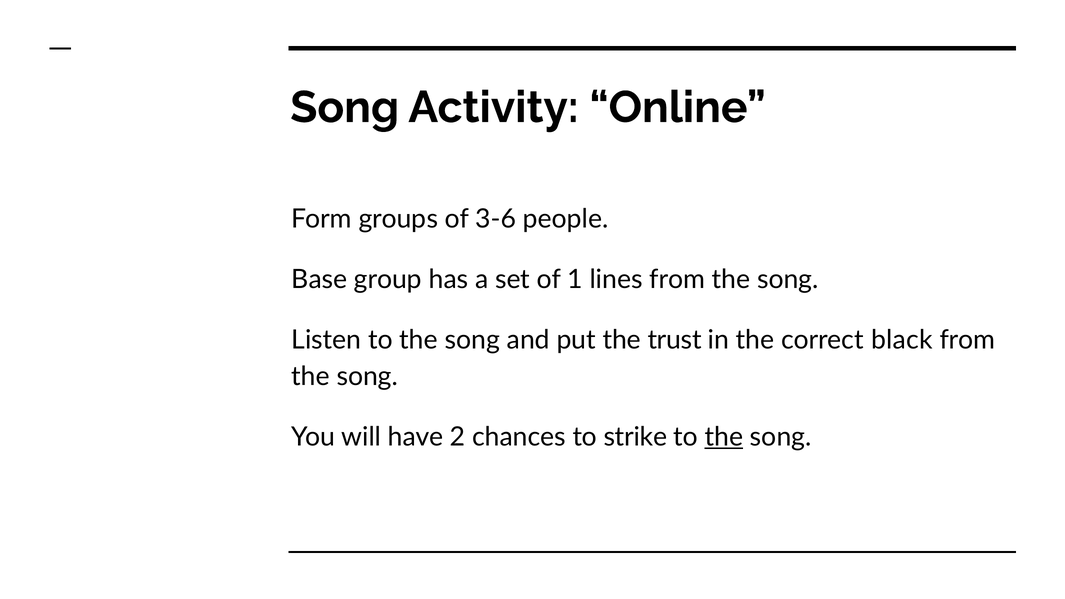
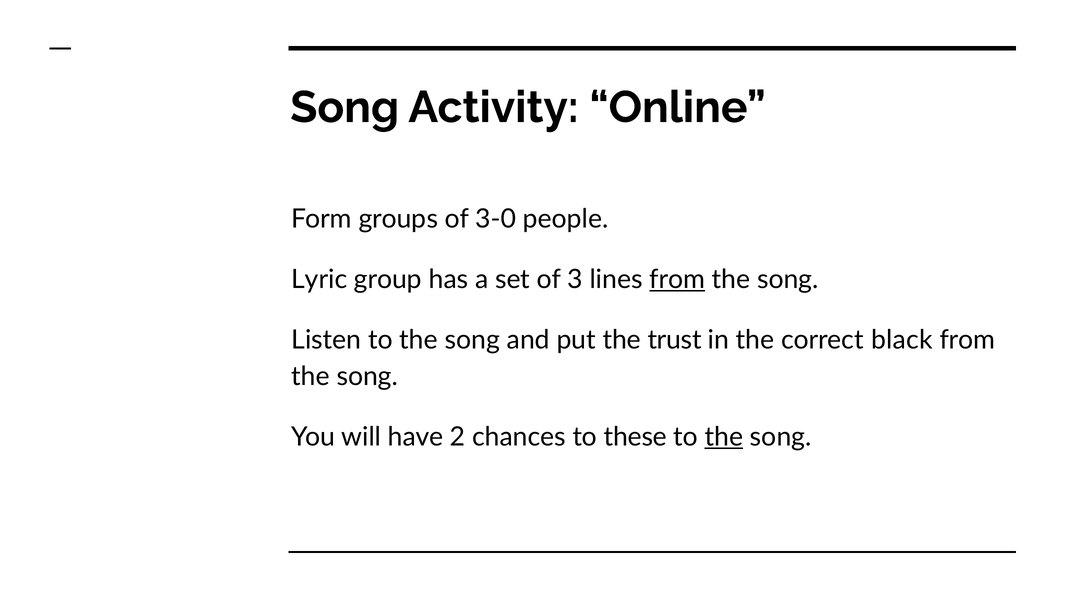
3-6: 3-6 -> 3-0 (496, 219)
Base: Base -> Lyric (319, 280)
1: 1 -> 3 (575, 280)
from underline: none -> present (677, 280)
strike: strike -> these (635, 437)
